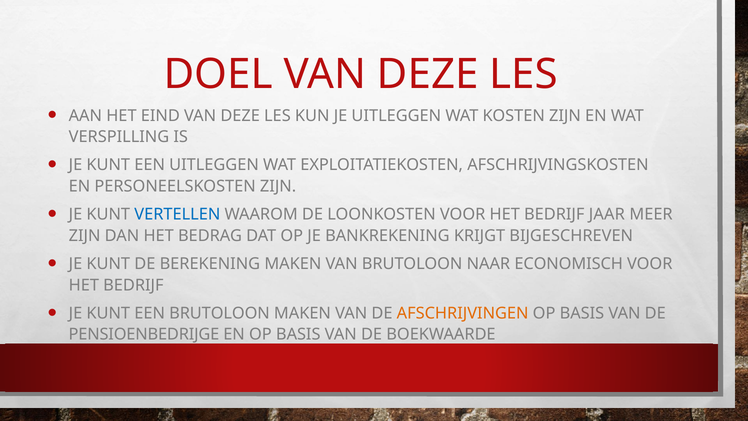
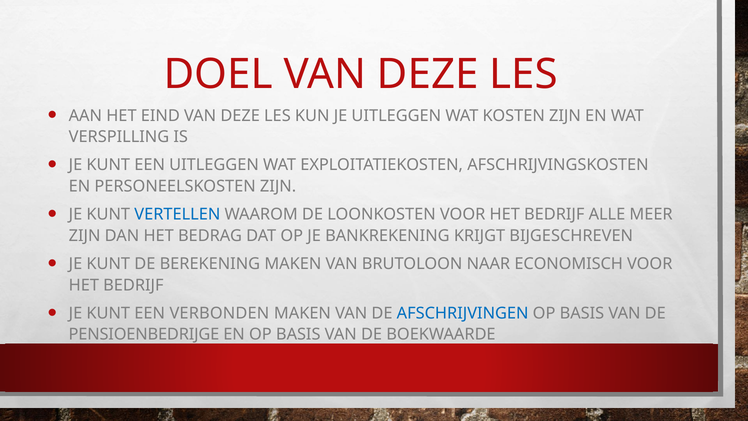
JAAR: JAAR -> ALLE (607, 214)
EEN BRUTOLOON: BRUTOLOON -> VERBONDEN (219, 313)
AFSCHRIJVINGEN colour: orange -> blue (463, 313)
